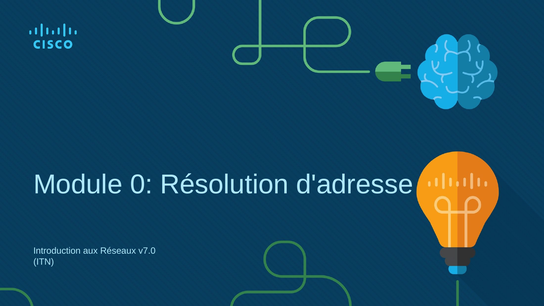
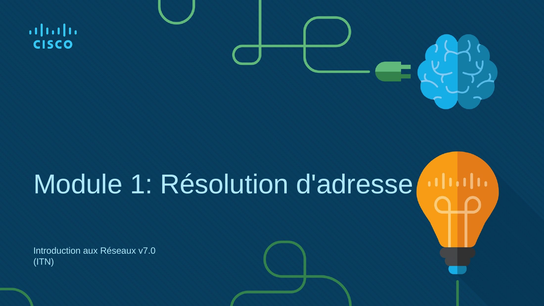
0: 0 -> 1 (141, 184)
